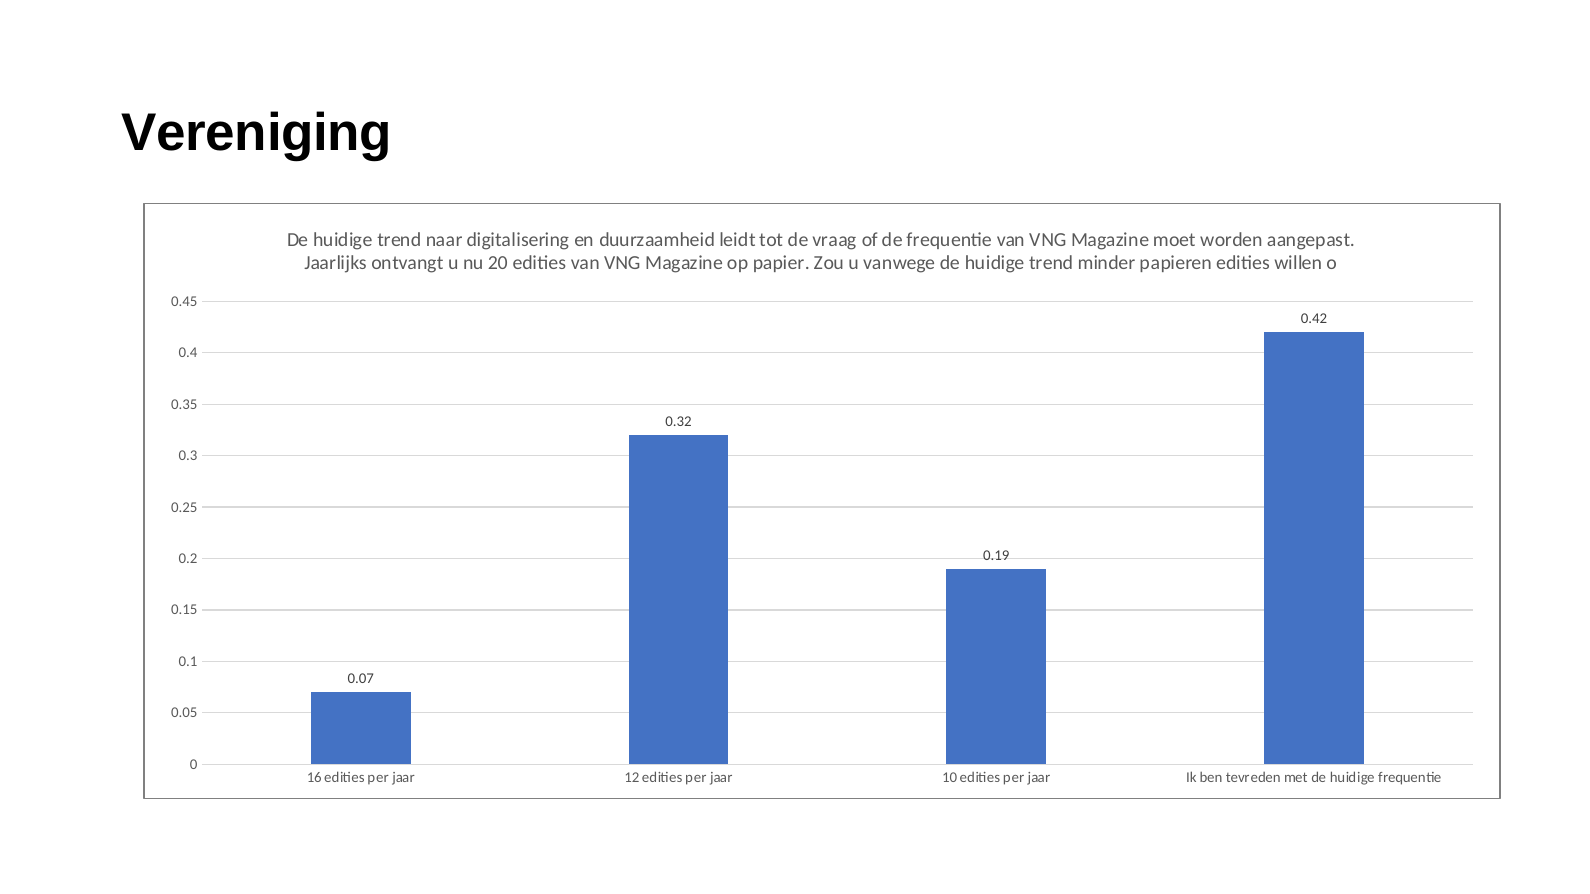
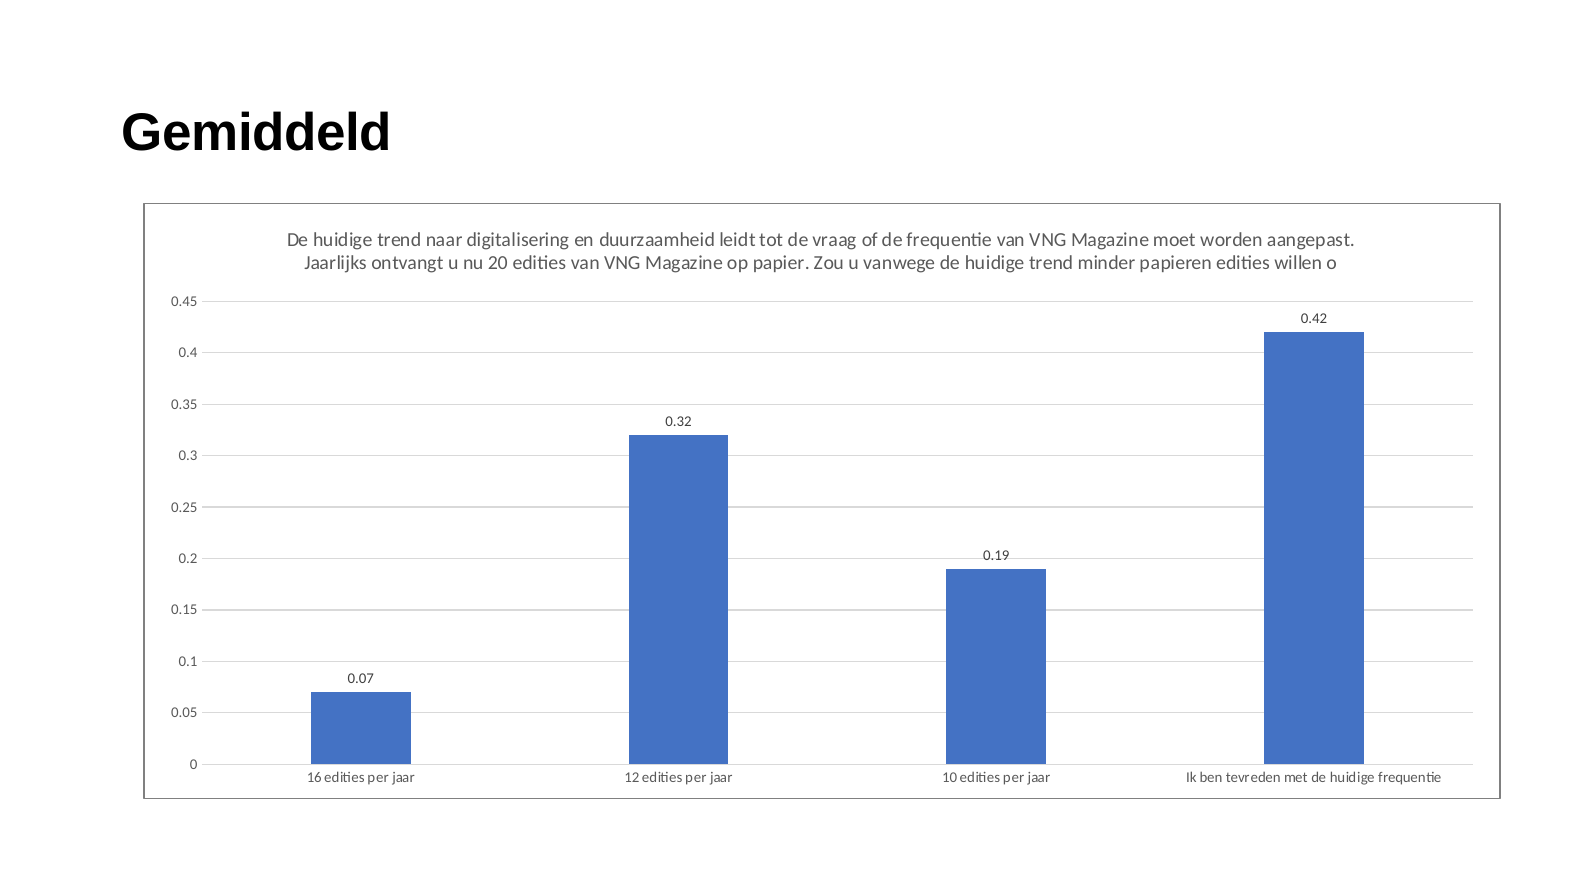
Vereniging: Vereniging -> Gemiddeld (257, 133)
